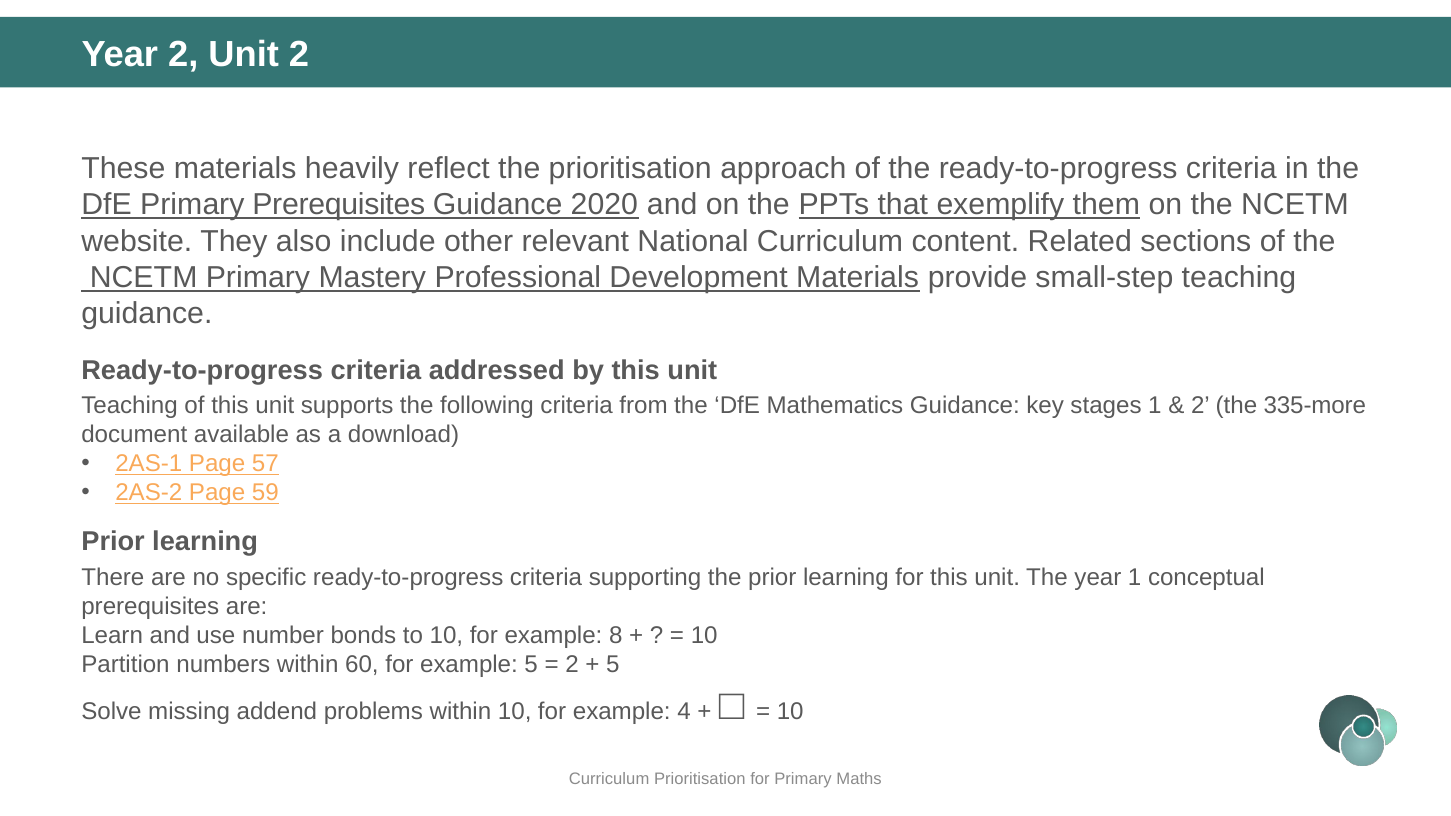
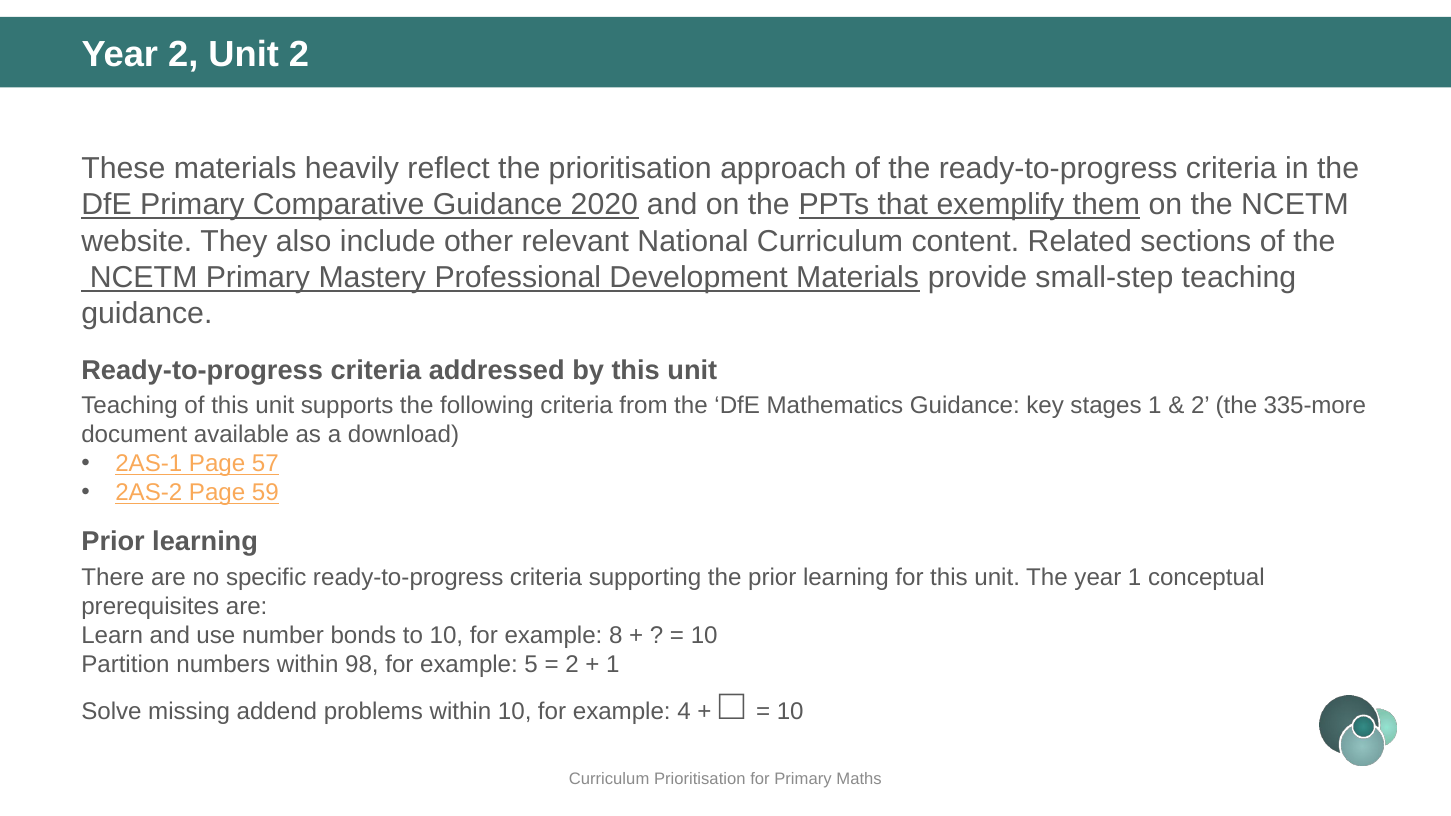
Primary Prerequisites: Prerequisites -> Comparative (339, 205)
60: 60 -> 98 (362, 664)
5: 5 -> 1 (613, 664)
